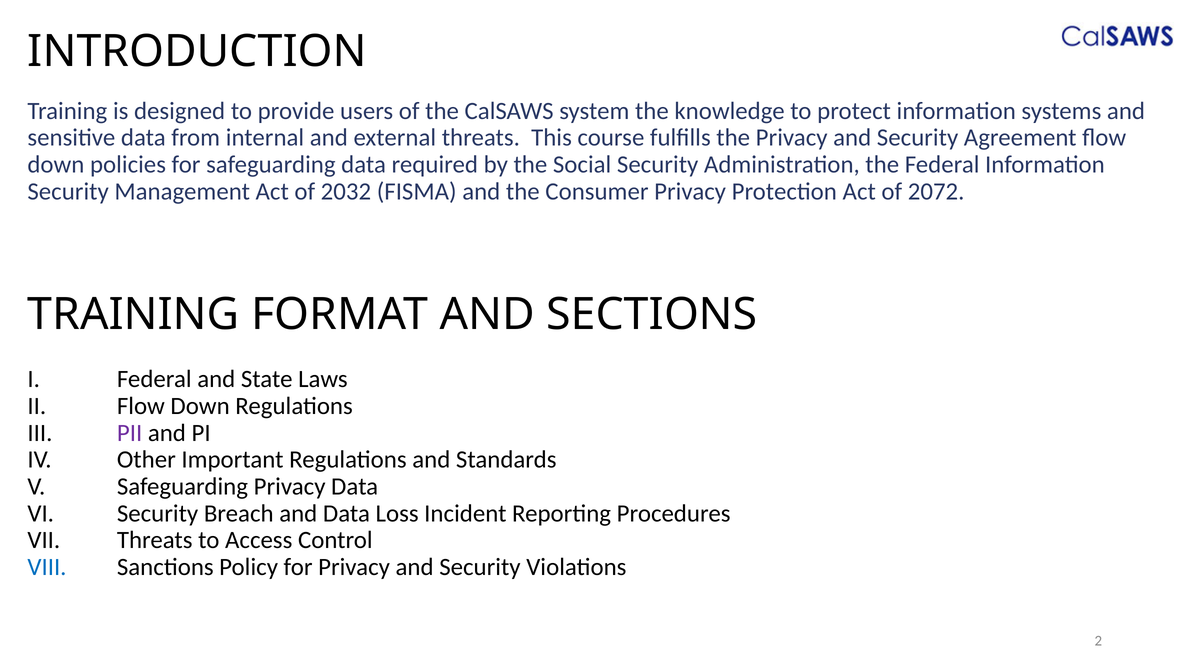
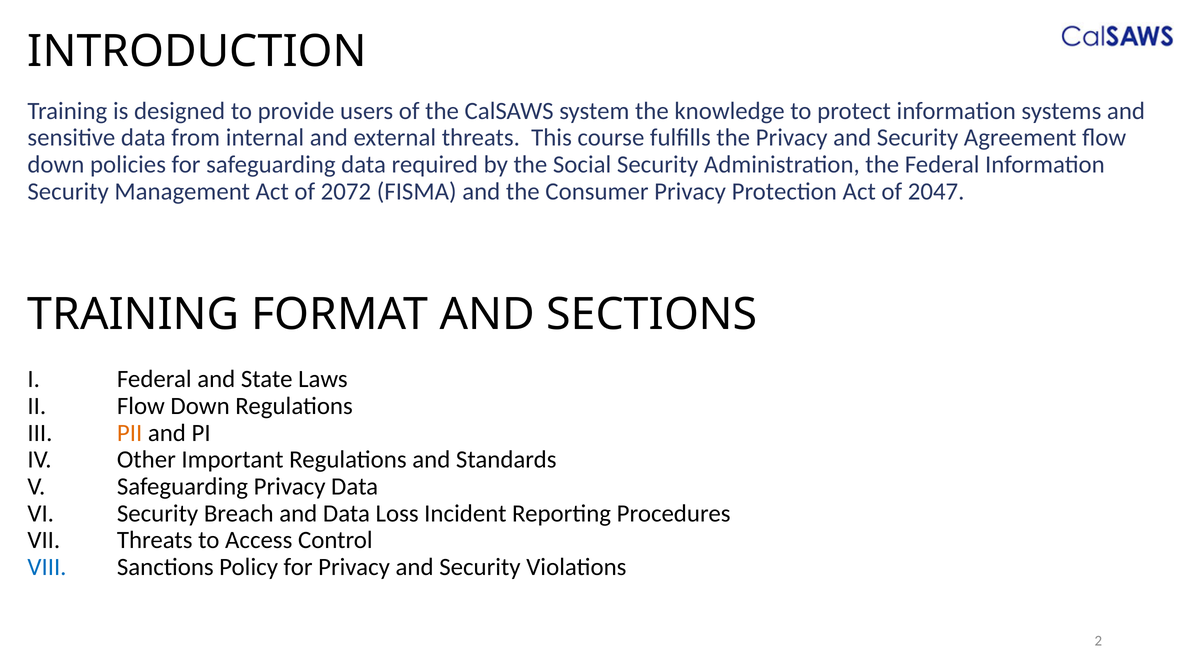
2032: 2032 -> 2072 (346, 191)
2072: 2072 -> 2047 (936, 191)
PII colour: purple -> orange (130, 433)
